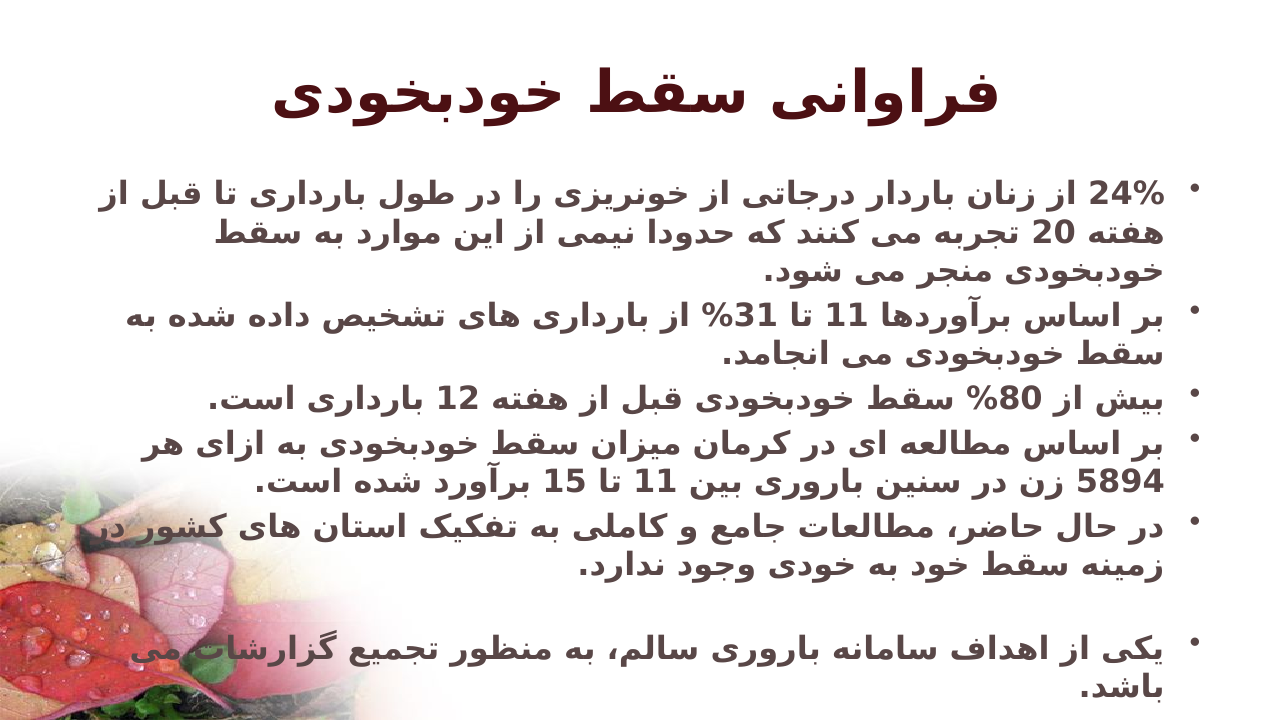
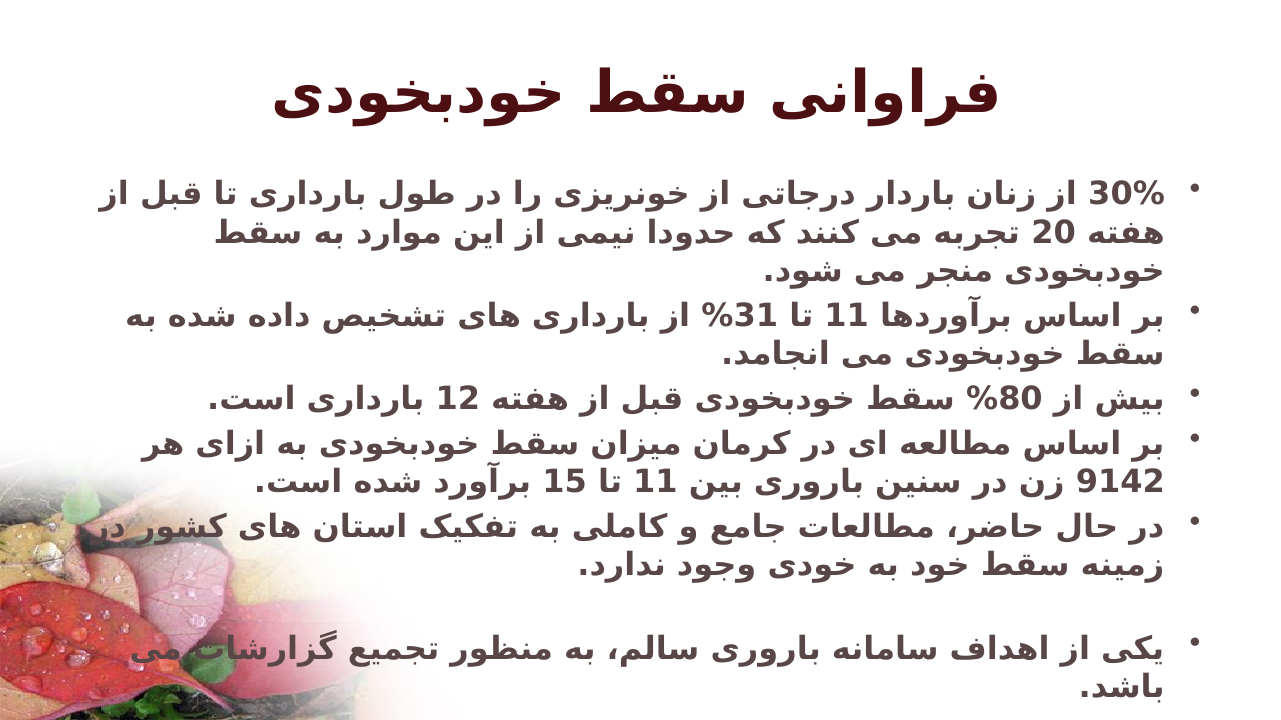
24%: 24% -> 30% (1127, 194)
5894: 5894 -> 9142 (1120, 483)
